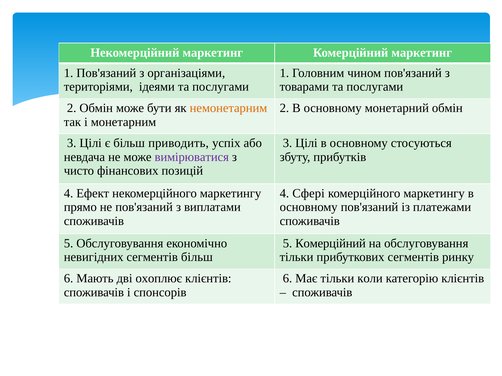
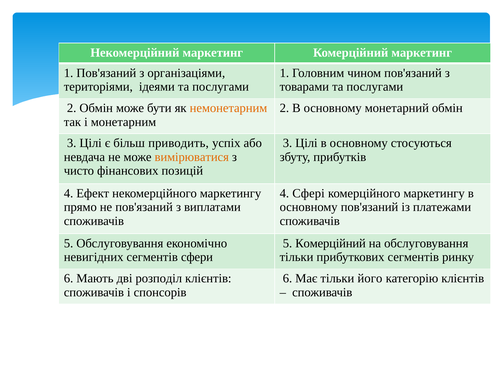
вимірюватися colour: purple -> orange (192, 157)
сегментів більш: більш -> сфери (197, 258)
охоплює: охоплює -> розподіл (159, 279)
коли: коли -> його (370, 279)
